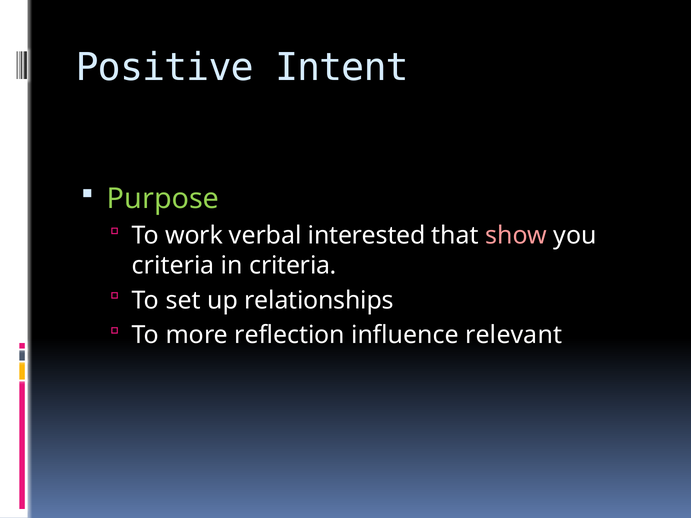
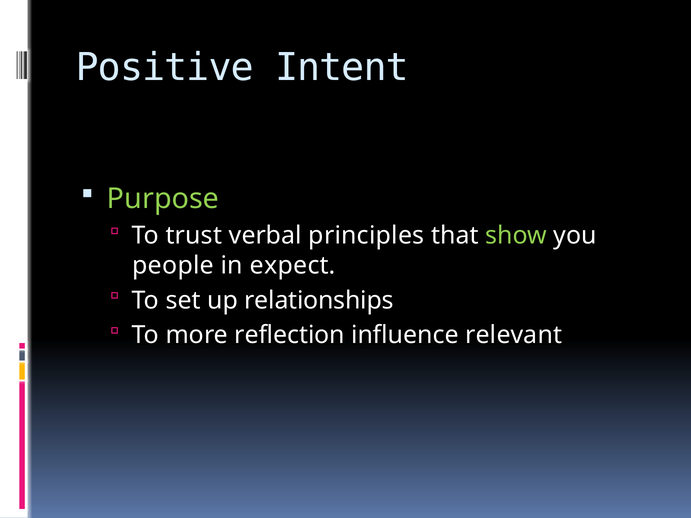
work: work -> trust (194, 236)
interested: interested -> principles (366, 236)
show colour: pink -> light green (516, 236)
criteria: criteria -> people (173, 266)
in criteria: criteria -> expect (293, 266)
